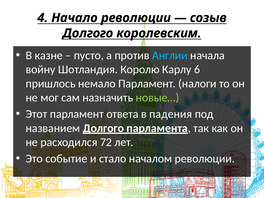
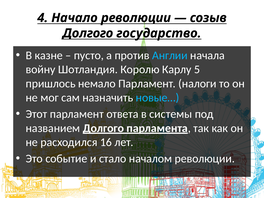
королевским: королевским -> государство (159, 33)
6: 6 -> 5 (197, 69)
новые… colour: light green -> light blue (158, 98)
падения: падения -> системы (171, 114)
72: 72 -> 16 (106, 142)
